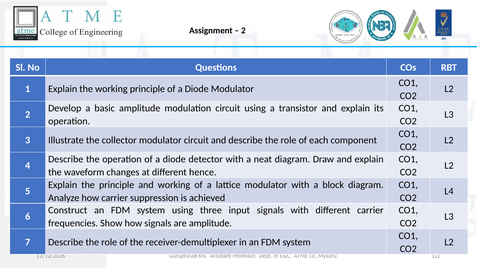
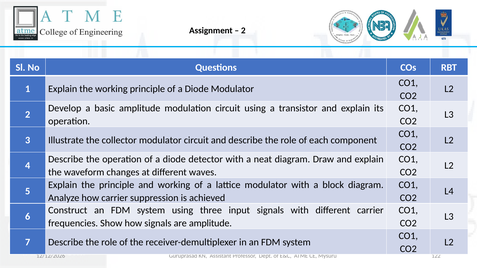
hence: hence -> waves (203, 173)
